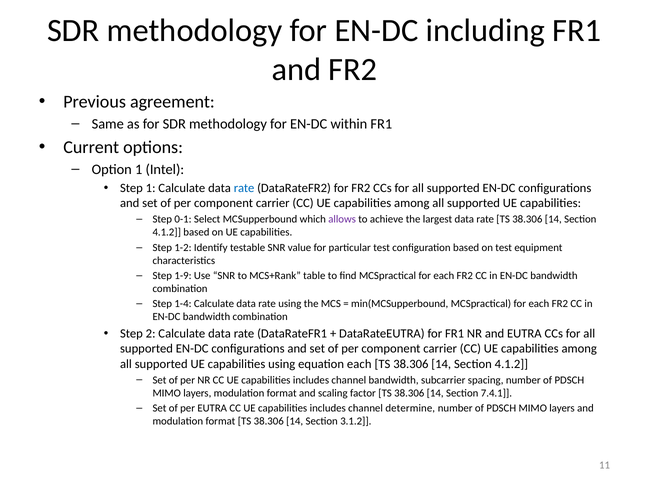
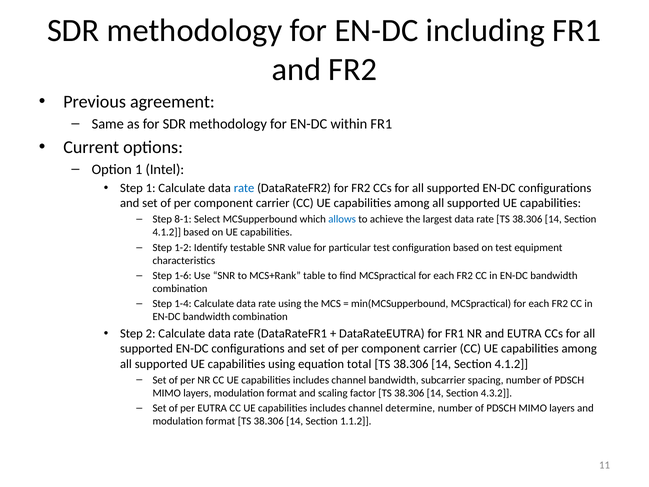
0-1: 0-1 -> 8-1 (183, 219)
allows colour: purple -> blue (342, 219)
1-9: 1-9 -> 1-6 (183, 276)
equation each: each -> total (359, 364)
7.4.1: 7.4.1 -> 4.3.2 (496, 393)
3.1.2: 3.1.2 -> 1.1.2 (356, 421)
